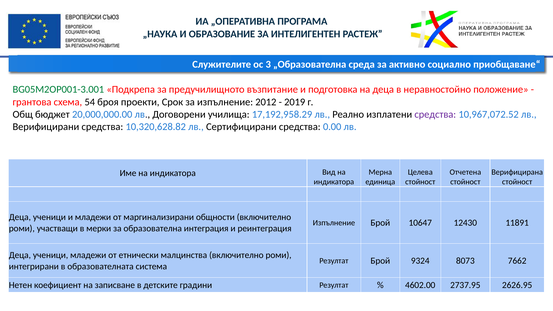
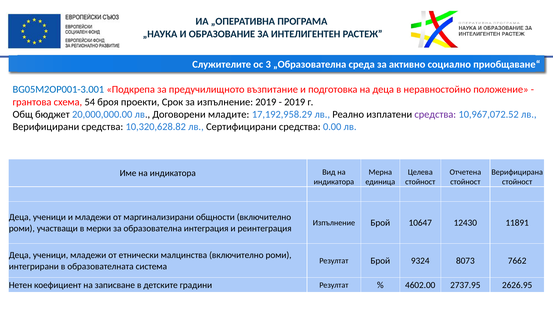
BG05M2OP001-3.001 colour: green -> blue (58, 90)
изпълнение 2012: 2012 -> 2019 (266, 102)
училища: училища -> младите (229, 114)
